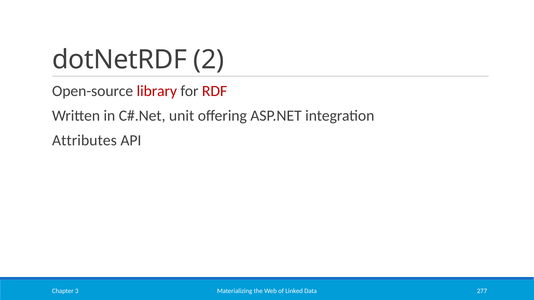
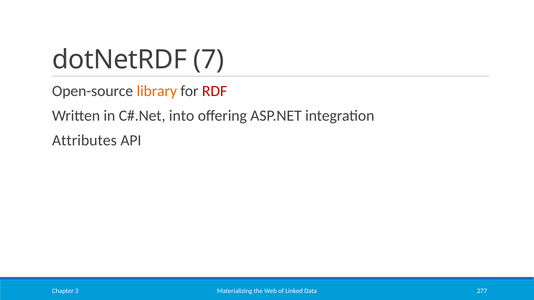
2: 2 -> 7 (209, 60)
library colour: red -> orange (157, 91)
unit: unit -> into (182, 116)
